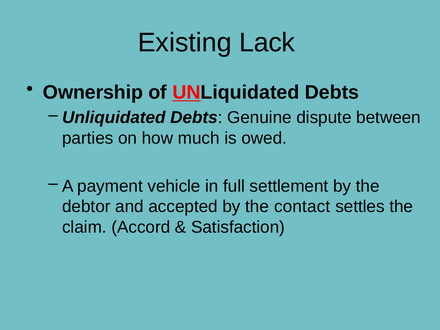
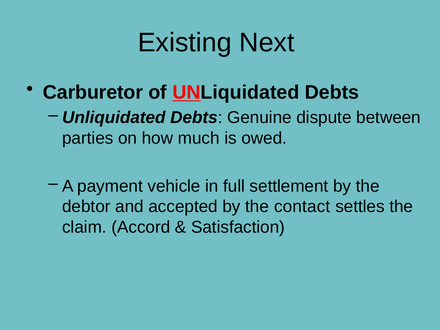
Lack: Lack -> Next (267, 43)
Ownership: Ownership -> Carburetor (93, 92)
